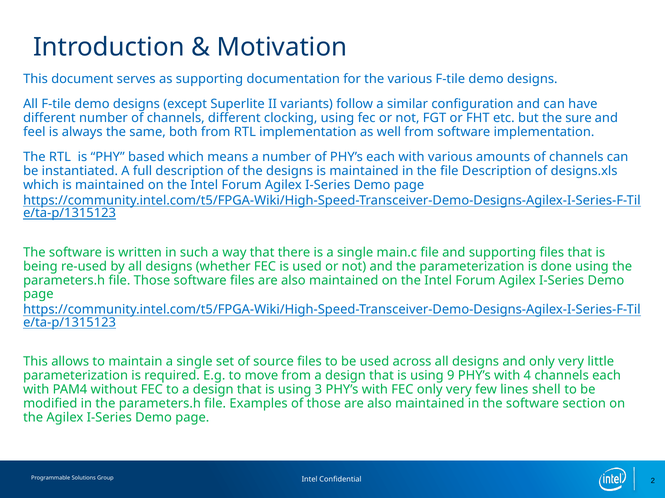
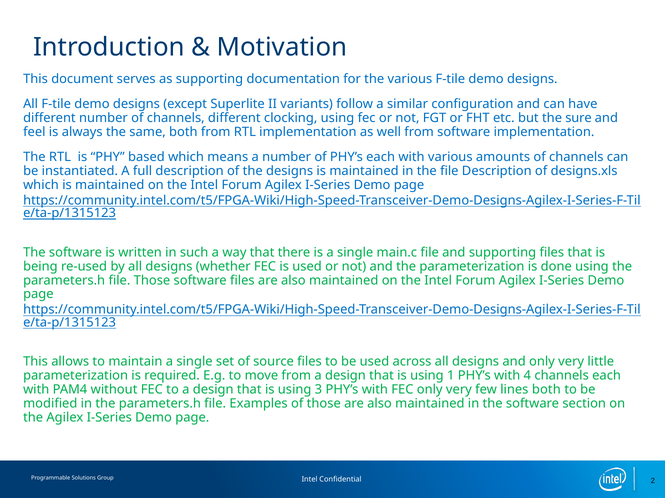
9: 9 -> 1 (451, 376)
lines shell: shell -> both (546, 390)
